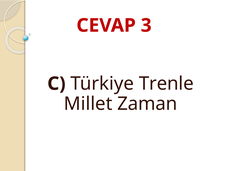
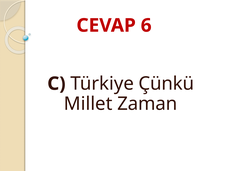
3: 3 -> 6 (146, 25)
Trenle: Trenle -> Çünkü (166, 84)
